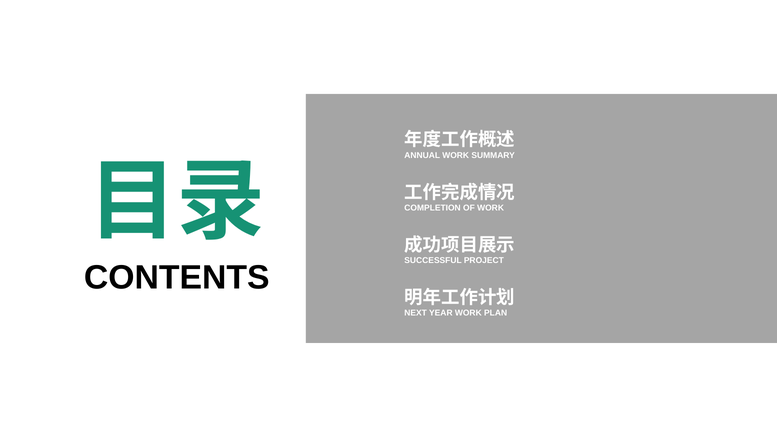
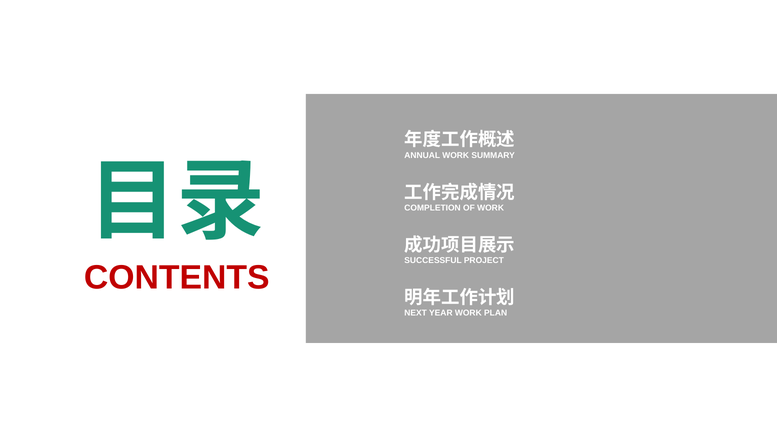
CONTENTS colour: black -> red (177, 278)
